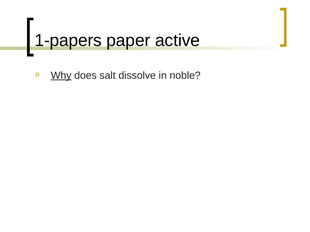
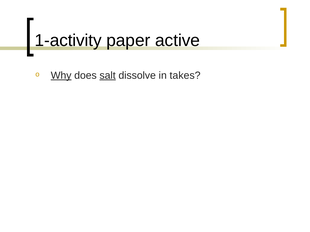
1-papers: 1-papers -> 1-activity (68, 40)
salt underline: none -> present (108, 76)
noble: noble -> takes (185, 76)
